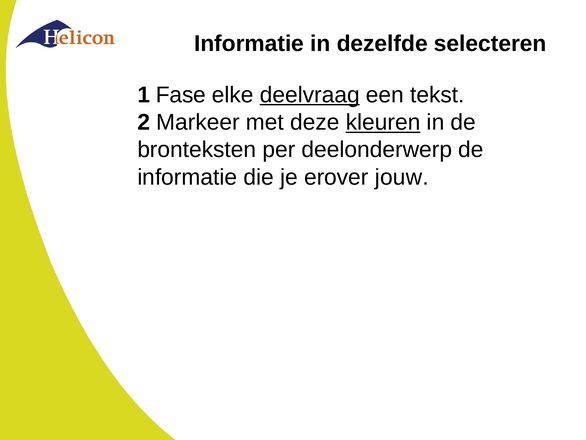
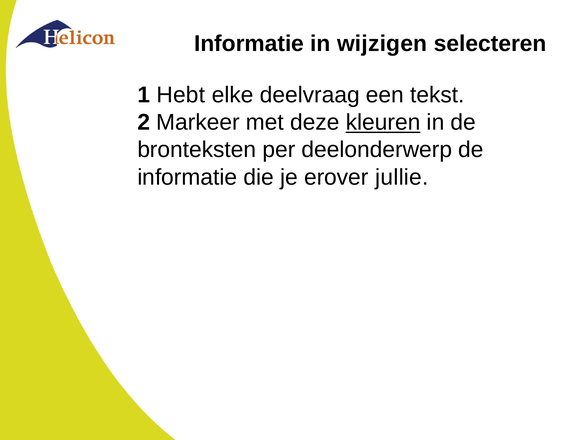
dezelfde: dezelfde -> wijzigen (382, 44)
Fase: Fase -> Hebt (181, 95)
deelvraag underline: present -> none (310, 95)
jouw: jouw -> jullie (402, 177)
